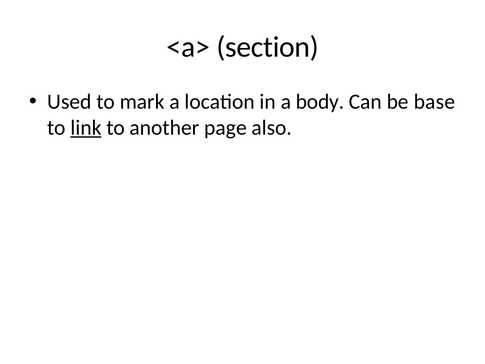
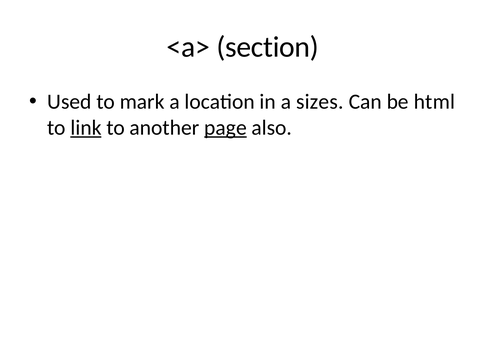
body: body -> sizes (320, 102)
base: base -> html (434, 102)
page underline: none -> present (226, 128)
